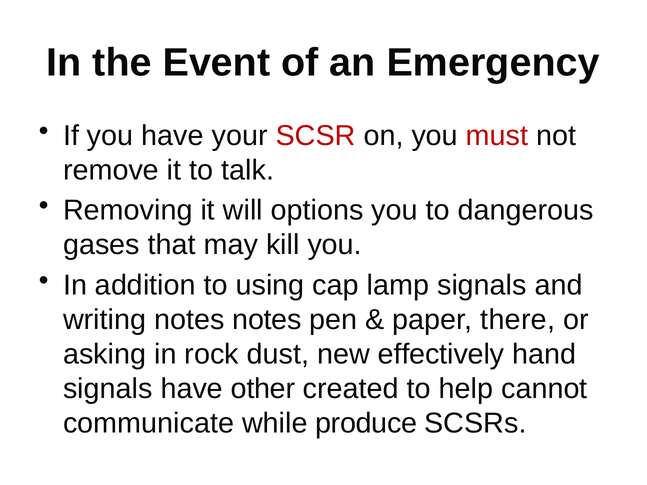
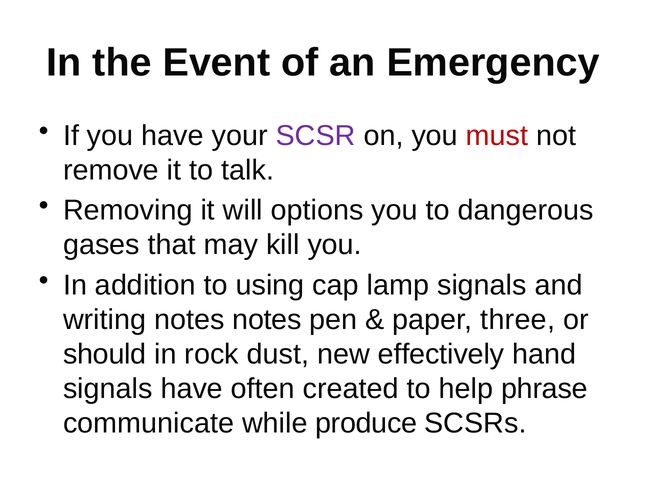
SCSR colour: red -> purple (316, 136)
there: there -> three (518, 320)
asking: asking -> should (105, 354)
other: other -> often (263, 389)
cannot: cannot -> phrase (544, 389)
